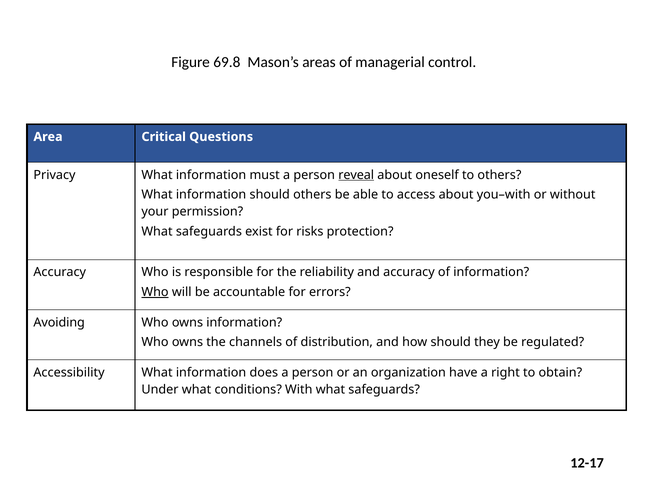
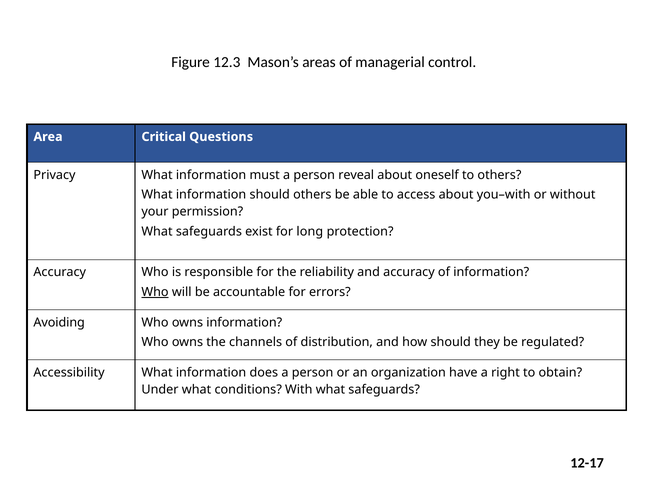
69.8: 69.8 -> 12.3 (227, 62)
reveal underline: present -> none (356, 175)
risks: risks -> long (310, 231)
